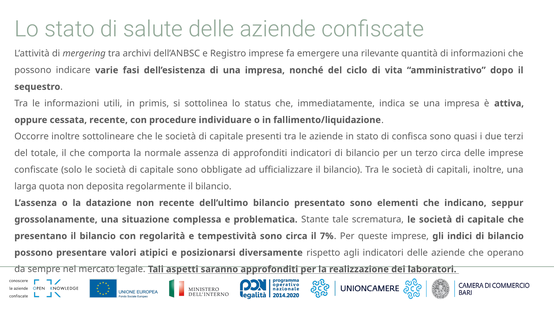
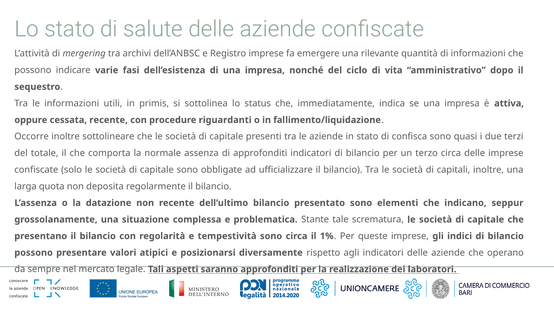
individuare: individuare -> riguardanti (225, 120)
7%: 7% -> 1% (327, 237)
